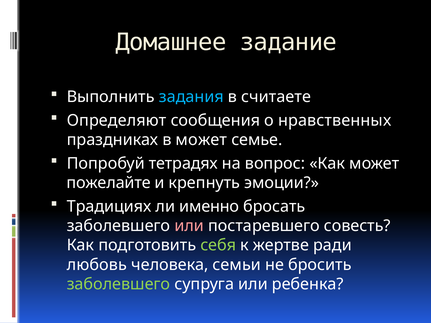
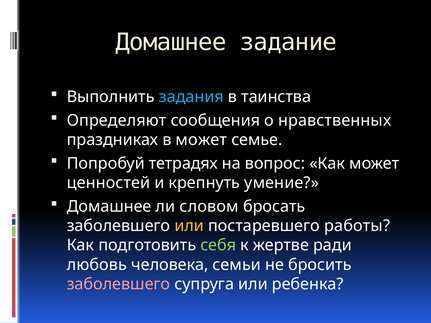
считаете: считаете -> таинства (276, 97)
пожелайте: пожелайте -> ценностей (108, 183)
эмоции: эмоции -> умение (282, 183)
Традициях: Традициях -> Домашнее (109, 207)
именно: именно -> словом (209, 207)
или colour: pink -> yellow (189, 226)
совесть: совесть -> работы (357, 226)
заболевшего colour: light green -> pink (118, 284)
